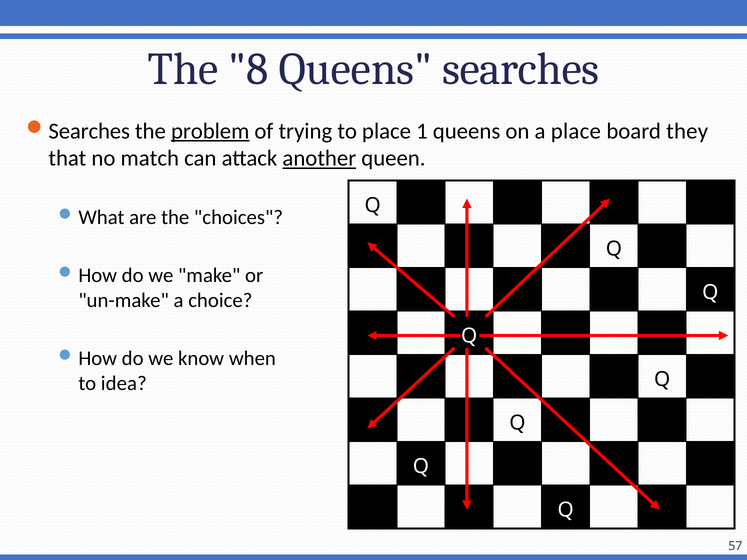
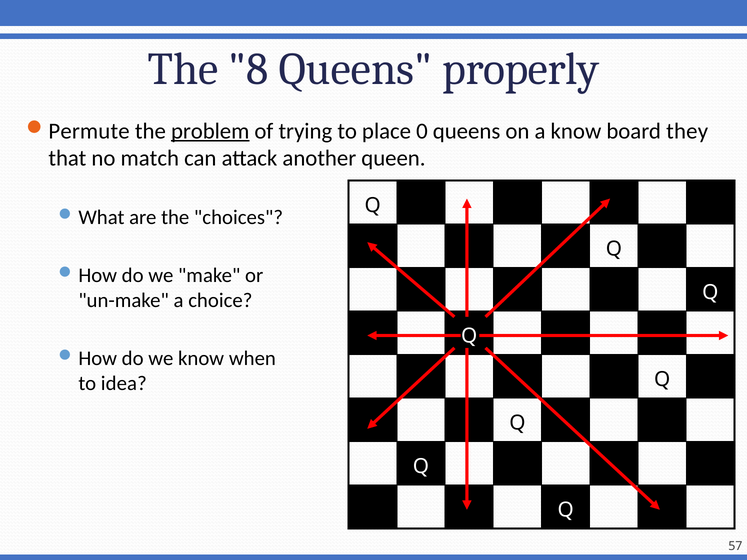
Queens searches: searches -> properly (521, 69)
Searches: Searches -> Permute (89, 131)
1: 1 -> 0 (422, 131)
a place: place -> know (576, 131)
another underline: present -> none (319, 158)
